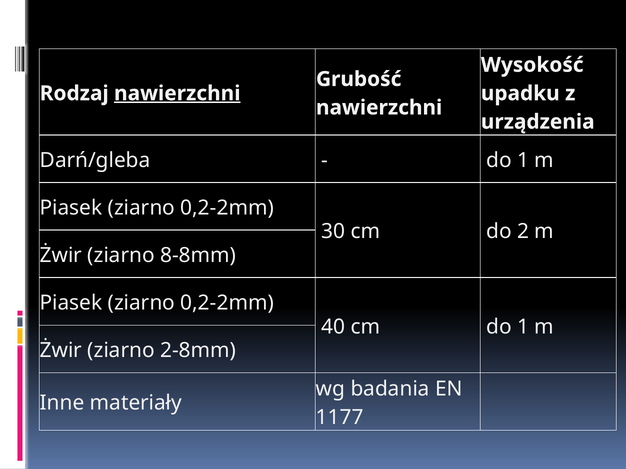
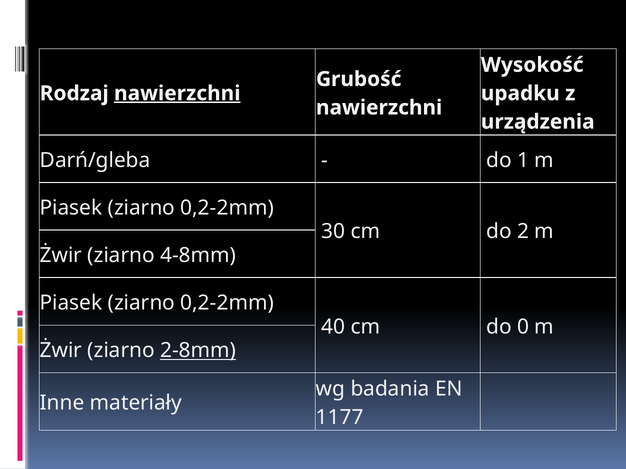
8-8mm: 8-8mm -> 4-8mm (198, 256)
cm do 1: 1 -> 0 (523, 327)
2-8mm underline: none -> present (198, 351)
